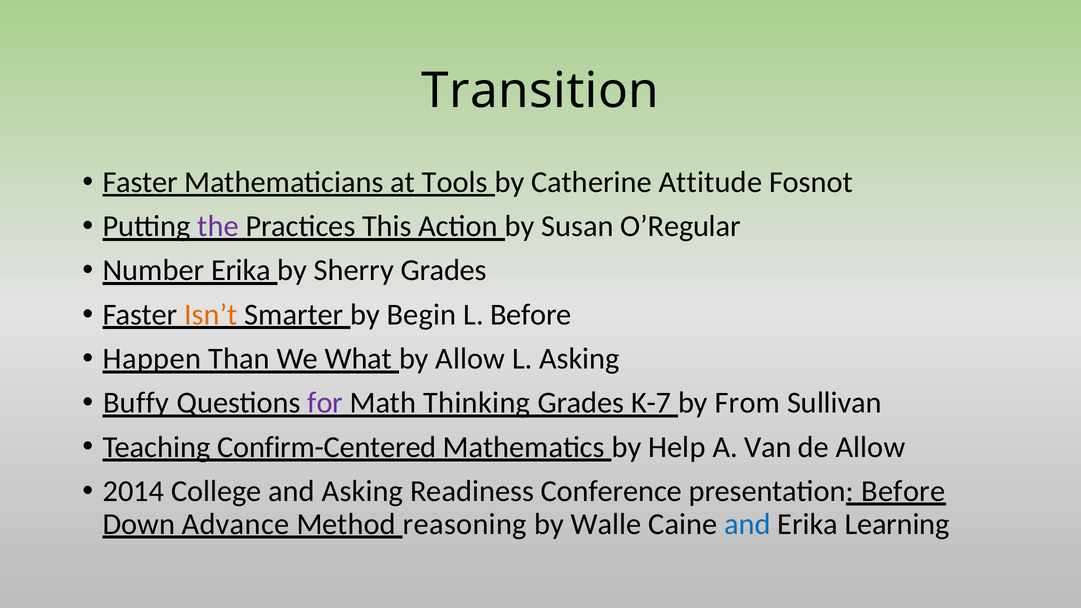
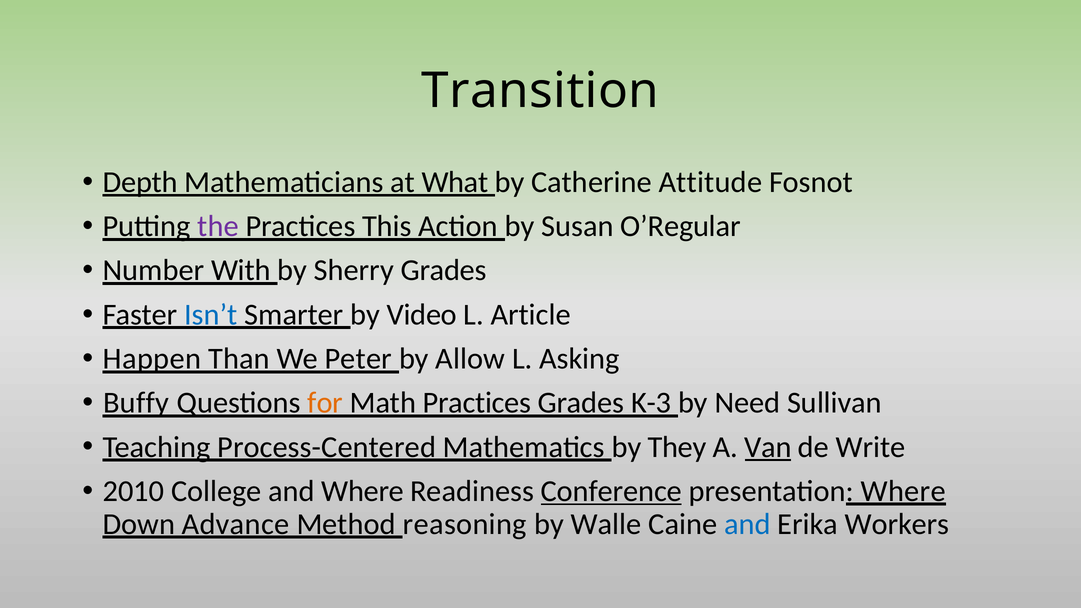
Faster: Faster -> Depth (140, 182)
Tools: Tools -> What (455, 182)
Number Erika: Erika -> With (241, 270)
Isn’t colour: orange -> blue (211, 315)
Begin: Begin -> Video (422, 315)
L Before: Before -> Article (531, 315)
What: What -> Peter (358, 359)
for colour: purple -> orange (325, 403)
Math Thinking: Thinking -> Practices (477, 403)
K-7: K-7 -> K-3 (651, 403)
From: From -> Need (747, 403)
Confirm-Centered: Confirm-Centered -> Process-Centered (327, 447)
Help: Help -> They (677, 447)
Van underline: none -> present (768, 447)
de Allow: Allow -> Write (871, 447)
2014: 2014 -> 2010 (133, 491)
and Asking: Asking -> Where (363, 491)
Conference underline: none -> present (611, 491)
presentation Before: Before -> Where (903, 491)
Learning: Learning -> Workers (897, 524)
